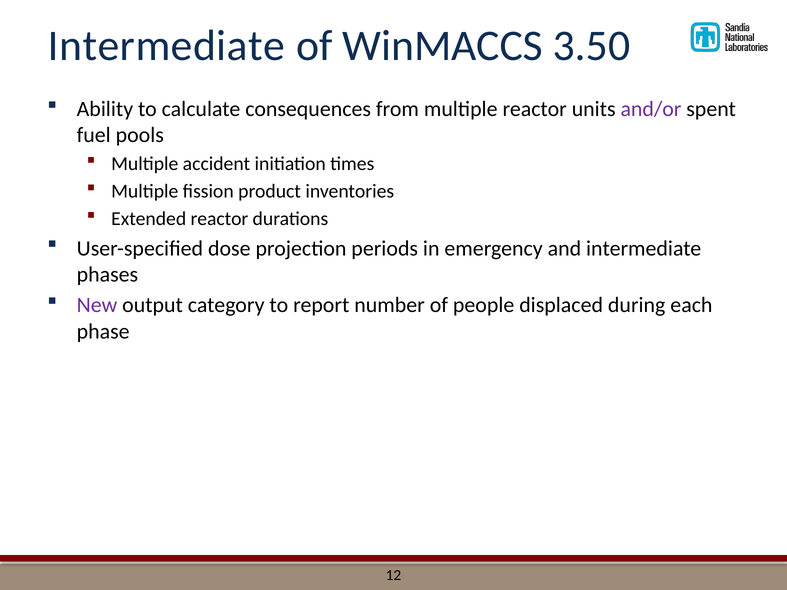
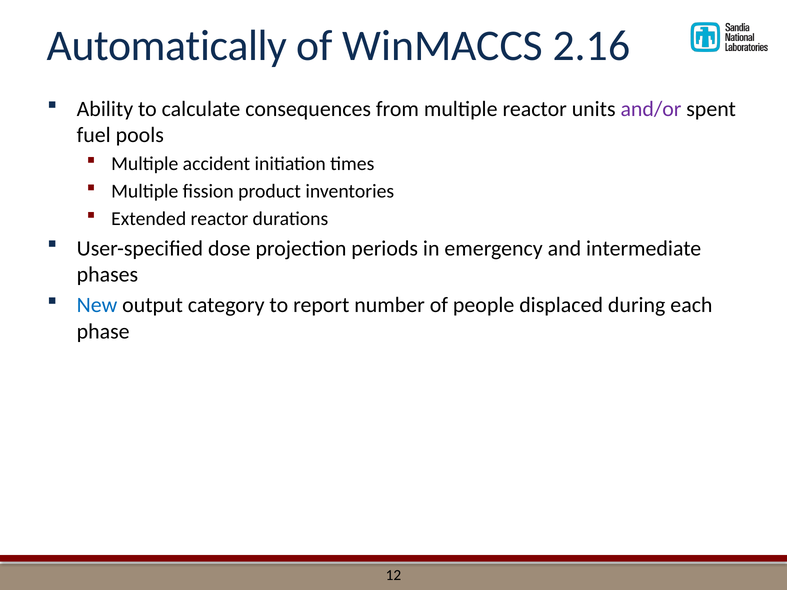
Intermediate: Intermediate -> Automatically (167, 46)
3.50: 3.50 -> 2.16 (592, 46)
New colour: purple -> blue (97, 305)
